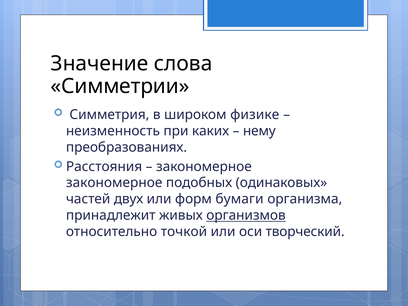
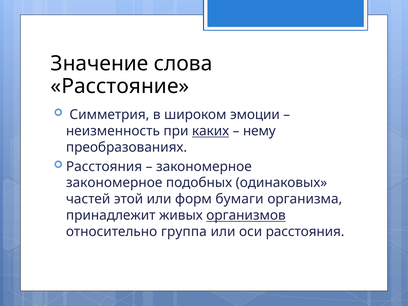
Симметрии: Симметрии -> Расстояние (120, 86)
физике: физике -> эмоции (255, 115)
каких underline: none -> present (211, 131)
двух: двух -> этой (129, 199)
точкой: точкой -> группа (184, 232)
оси творческий: творческий -> расстояния (305, 232)
